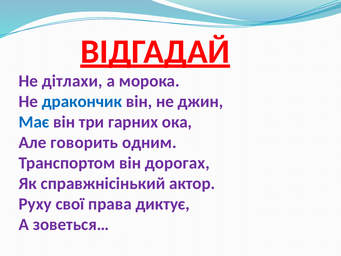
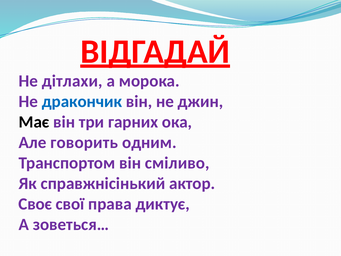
Має colour: blue -> black (34, 122)
дорогах: дорогах -> сміливо (177, 163)
Руху: Руху -> Своє (35, 204)
